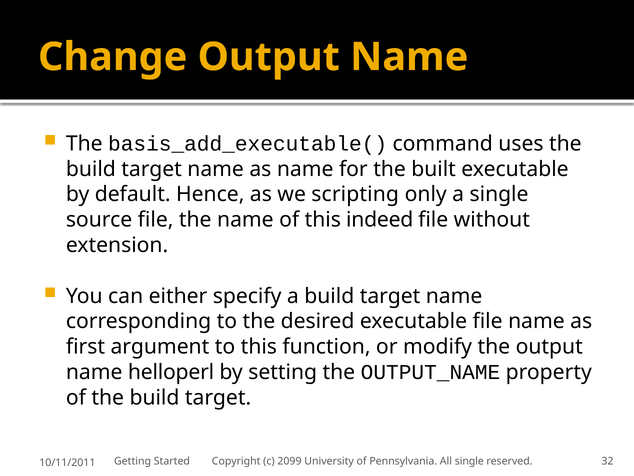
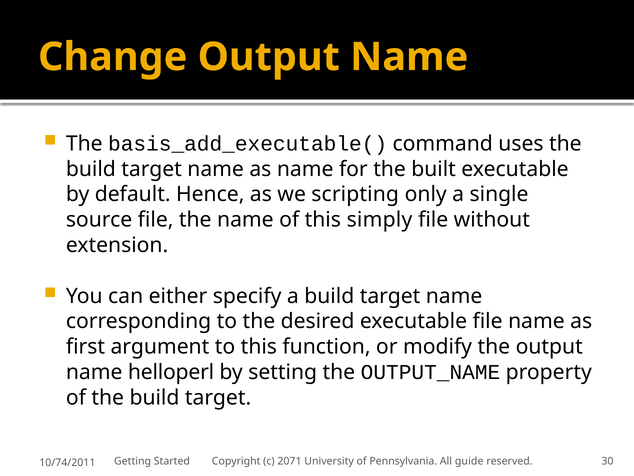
indeed: indeed -> simply (379, 220)
2099: 2099 -> 2071 (289, 461)
All single: single -> guide (469, 461)
32: 32 -> 30 (607, 461)
10/11/2011: 10/11/2011 -> 10/74/2011 (67, 462)
